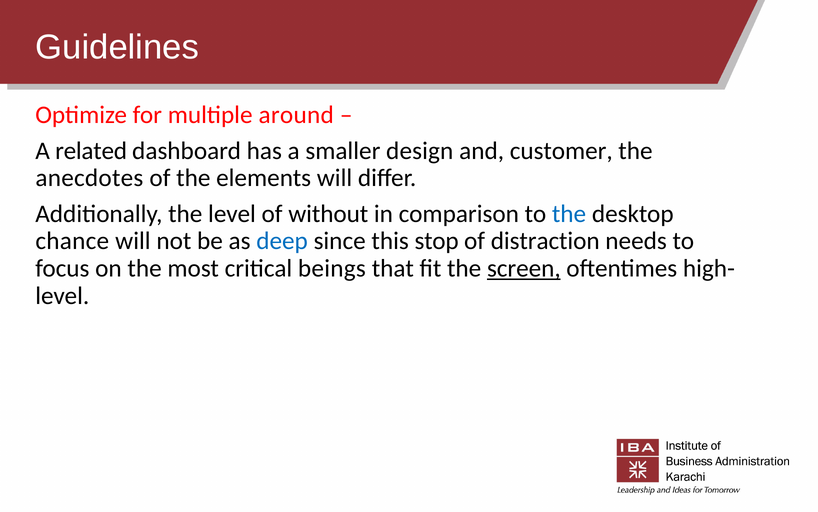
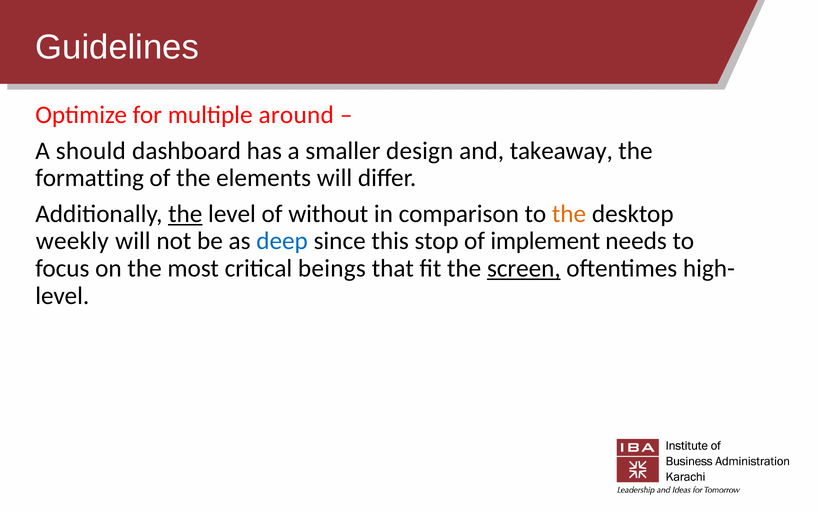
related: related -> should (91, 151)
customer: customer -> takeaway (561, 151)
anecdotes: anecdotes -> formatting (90, 178)
the underline: none -> present (185, 214)
the colour: blue -> orange (569, 214)
chance: chance -> weekly (72, 241)
distraction: distraction -> implement (545, 241)
